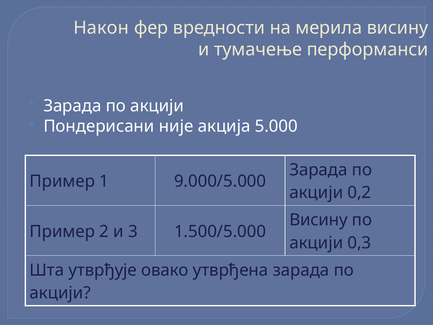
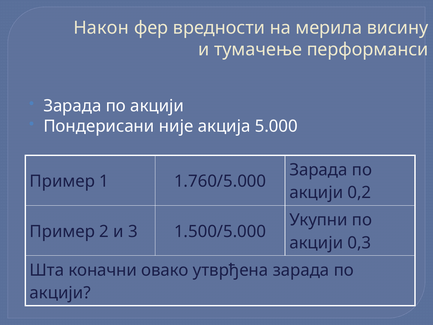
9.000/5.000: 9.000/5.000 -> 1.760/5.000 (220, 181)
Висину: Висину -> Укупни (319, 220)
утврђује: утврђује -> коначни (103, 270)
